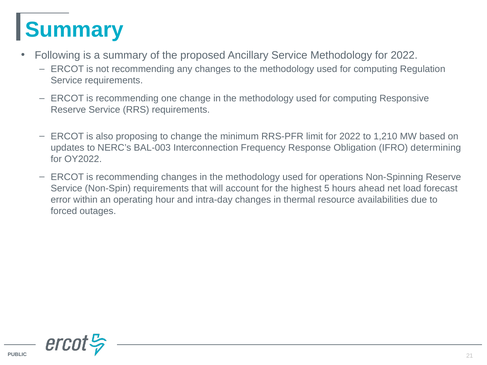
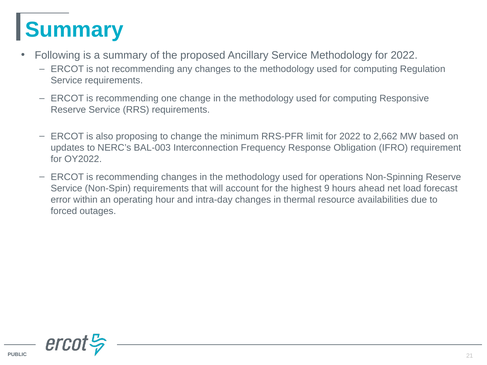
1,210: 1,210 -> 2,662 (385, 136)
determining: determining -> requirement (436, 148)
5: 5 -> 9 (327, 189)
